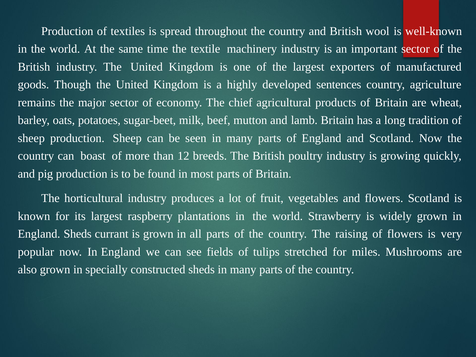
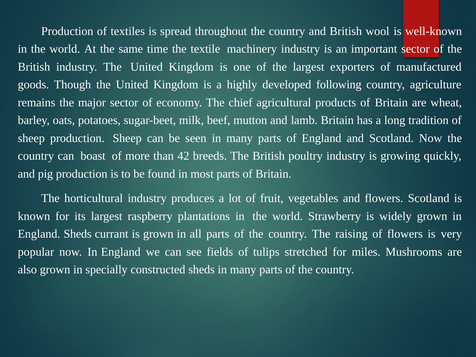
sentences: sentences -> following (339, 85)
12: 12 -> 42 (183, 156)
